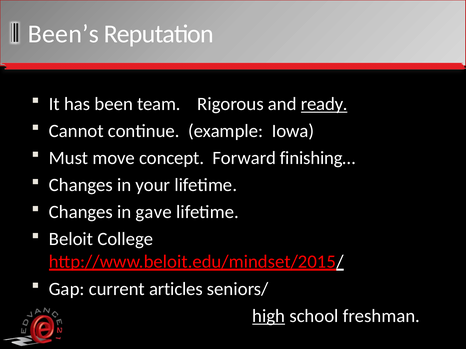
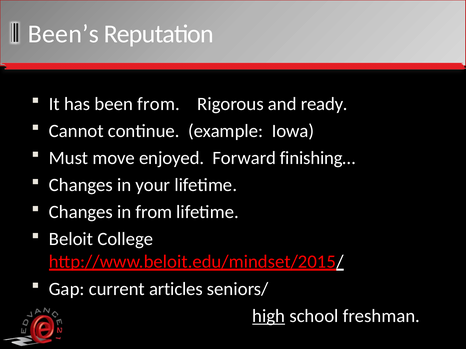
been team: team -> from (159, 104)
ready underline: present -> none (324, 104)
concept: concept -> enjoyed (172, 158)
in gave: gave -> from (154, 212)
